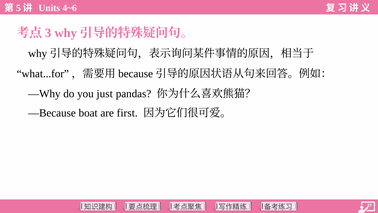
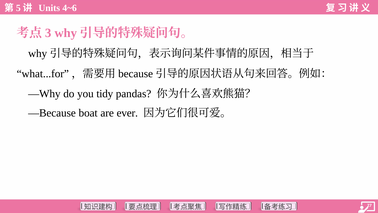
just: just -> tidy (105, 94)
first: first -> ever (127, 113)
